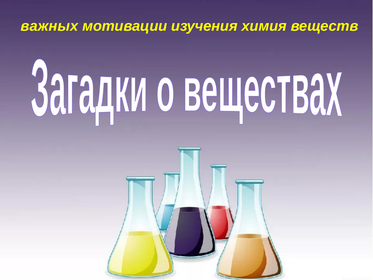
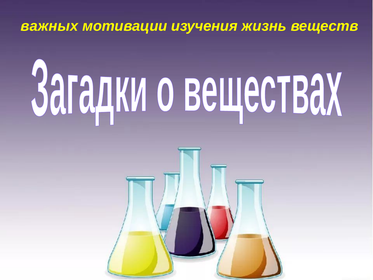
химия: химия -> жизнь (264, 26)
